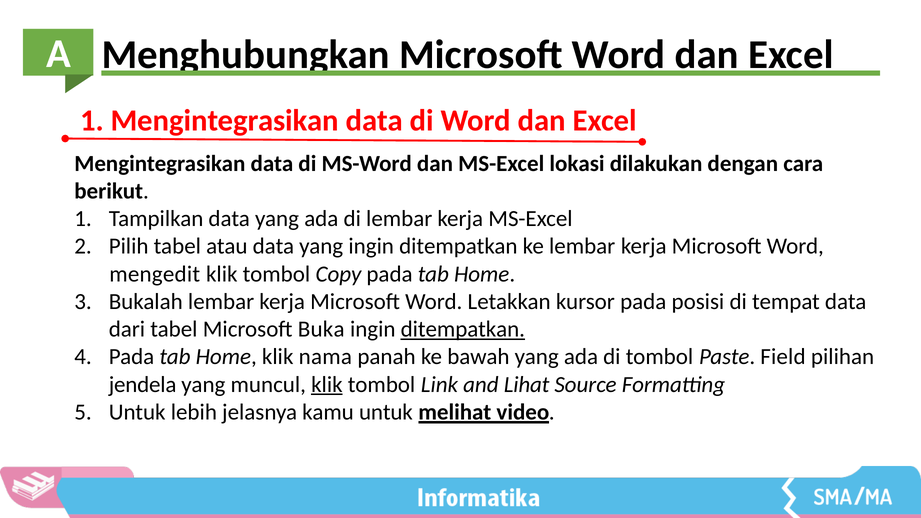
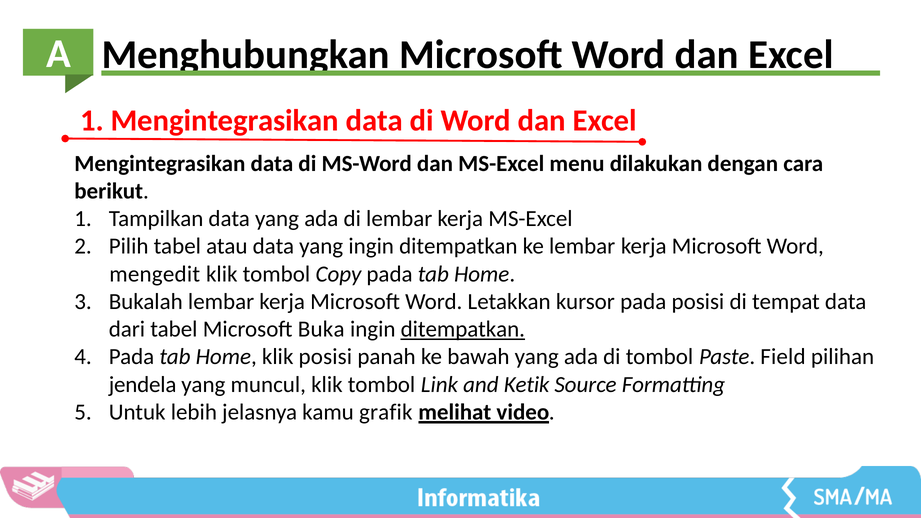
lokasi: lokasi -> menu (577, 164)
klik nama: nama -> posisi (325, 357)
klik underline: present -> none (327, 385)
Lihat: Lihat -> Ketik (527, 385)
kamu untuk: untuk -> grafik (386, 412)
